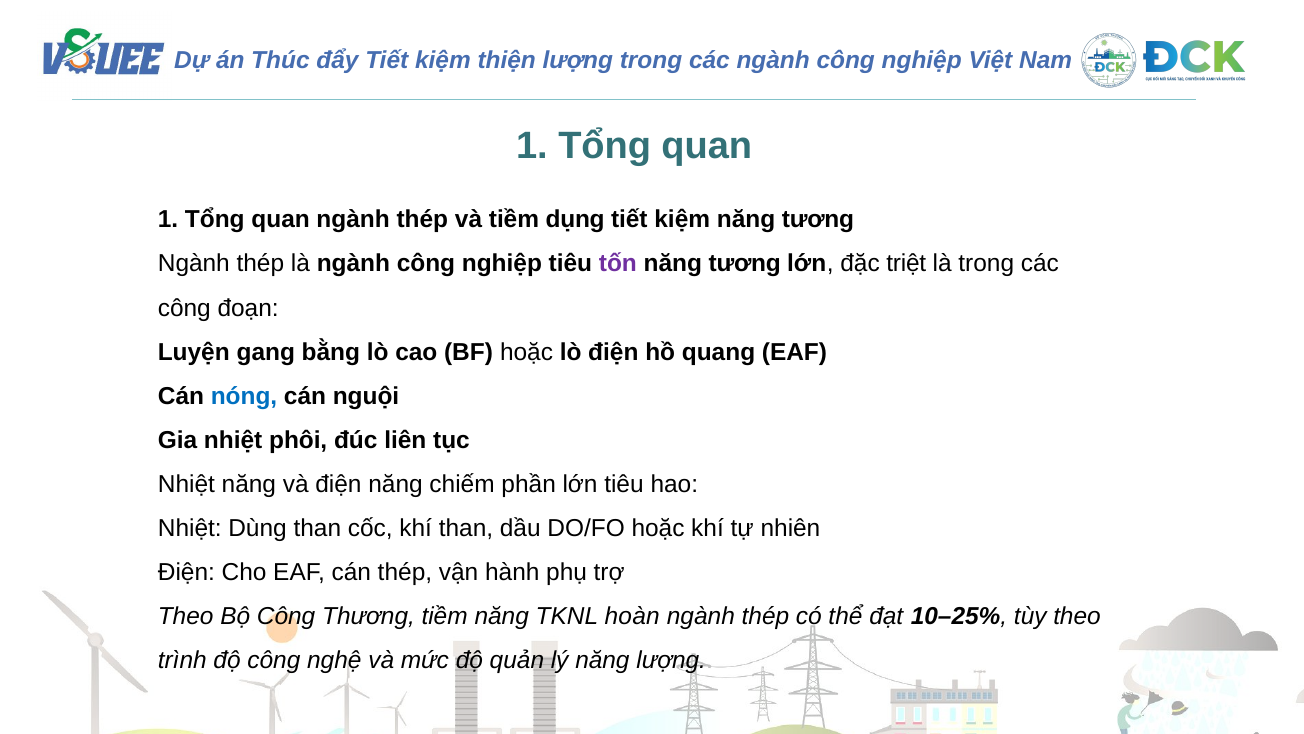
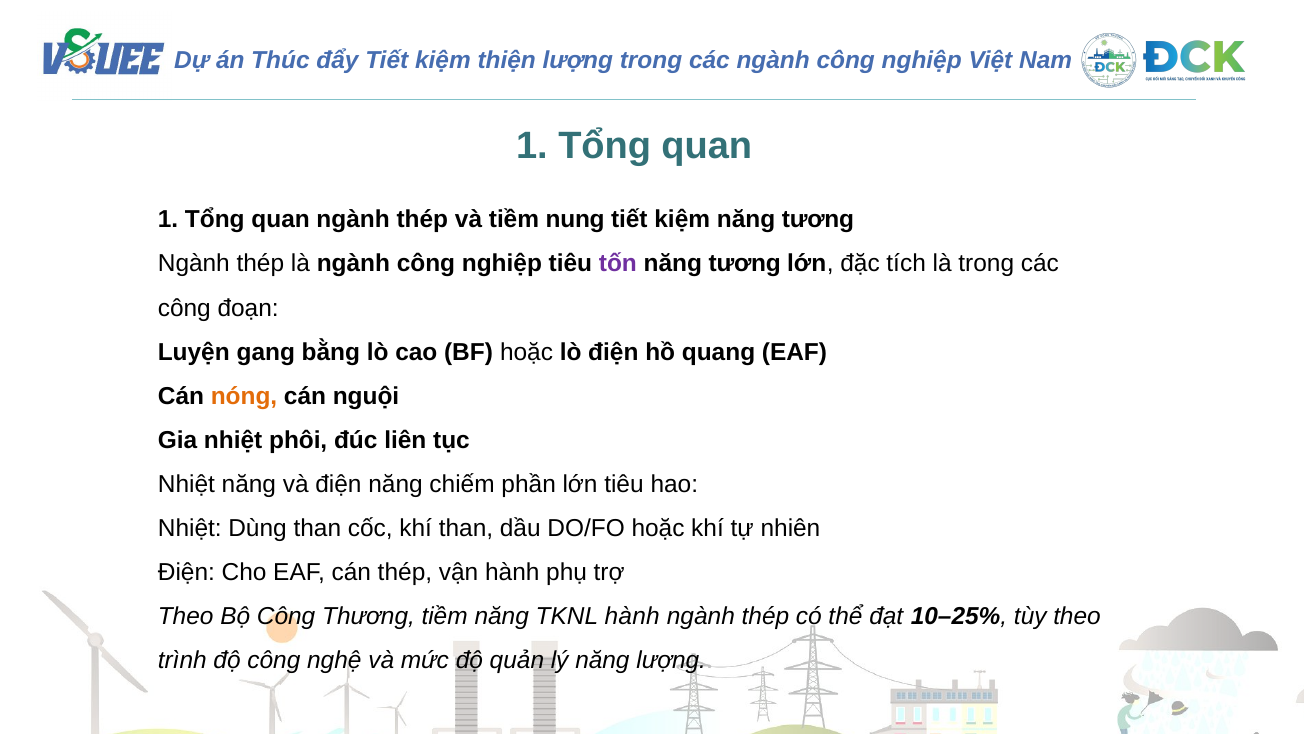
dụng: dụng -> nung (575, 220)
triệt: triệt -> tích (906, 264)
nóng colour: blue -> orange (244, 396)
TKNL hoàn: hoàn -> hành (632, 616)
